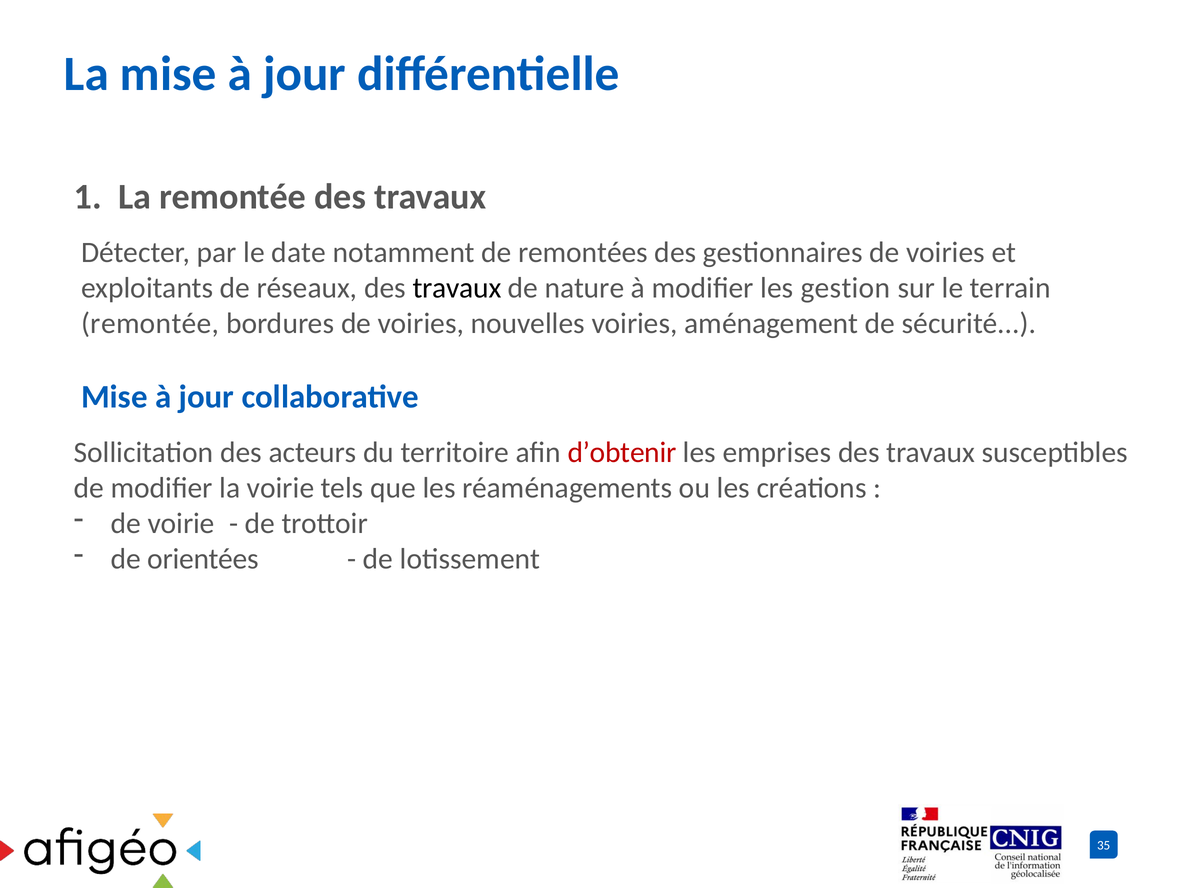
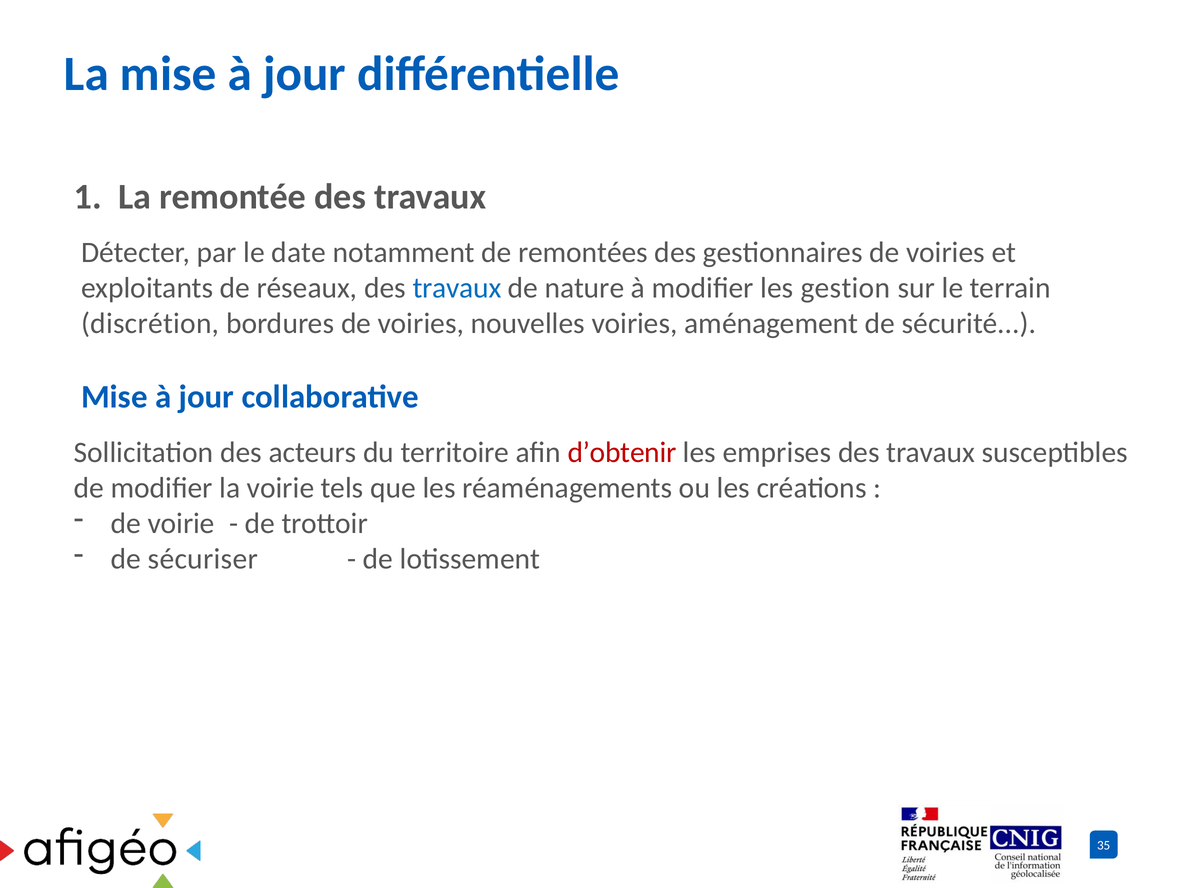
travaux colour: black -> blue (457, 288)
remontée: remontée -> discrétion (150, 323)
orientées: orientées -> sécuriser (203, 559)
